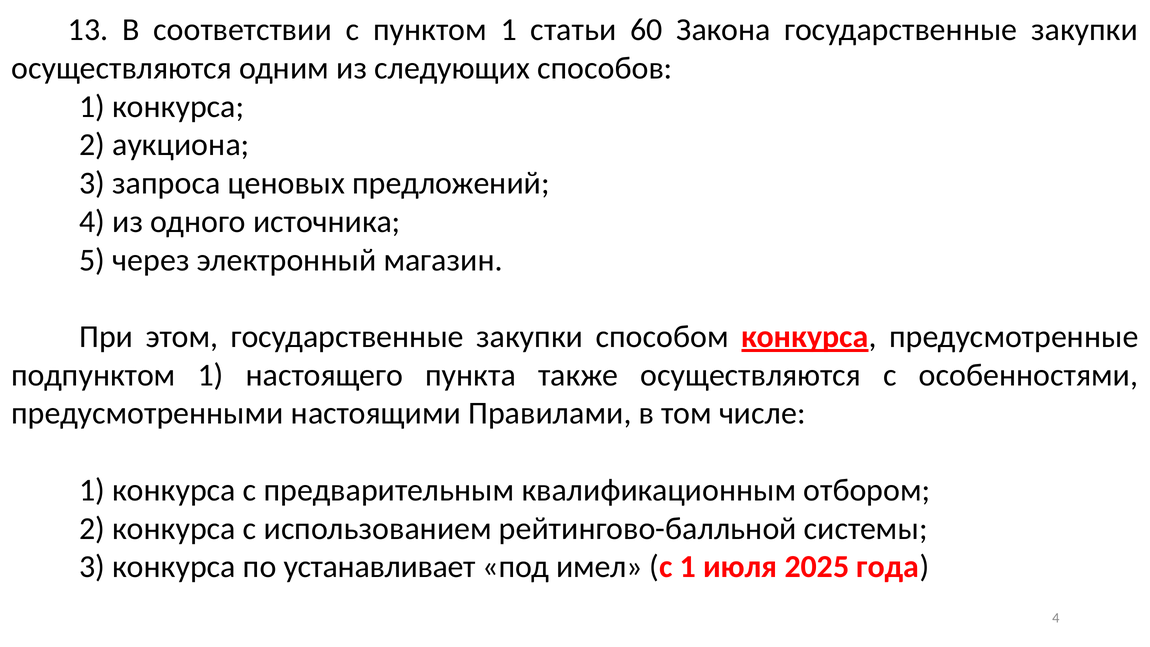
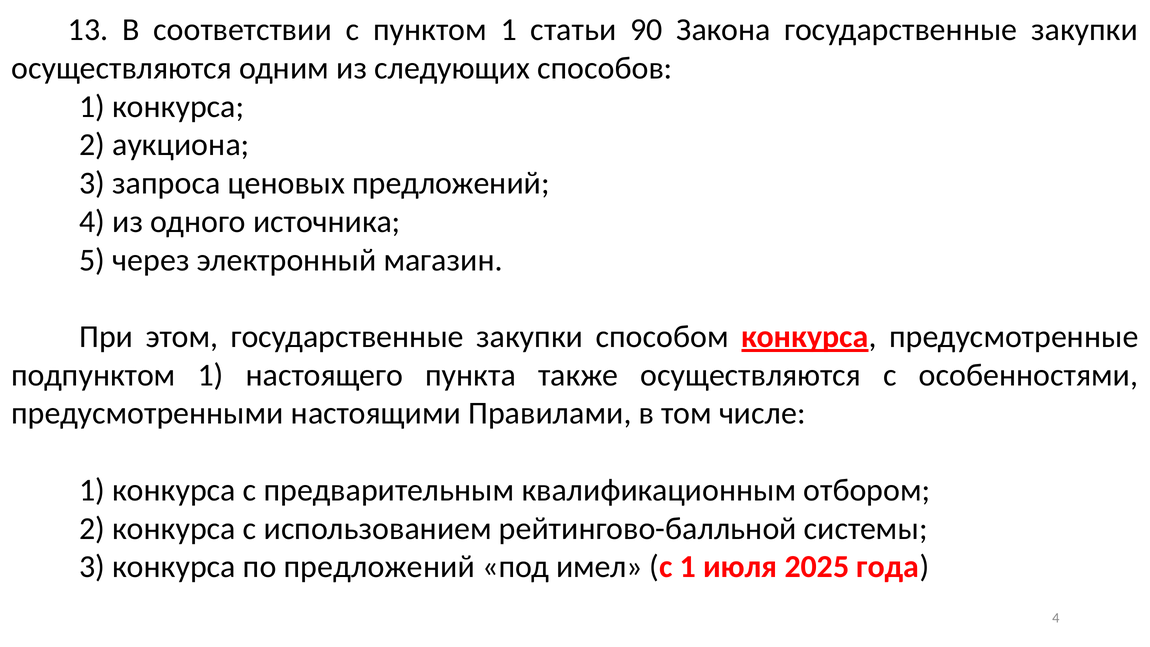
60: 60 -> 90 (646, 30)
по устанавливает: устанавливает -> предложений (379, 567)
